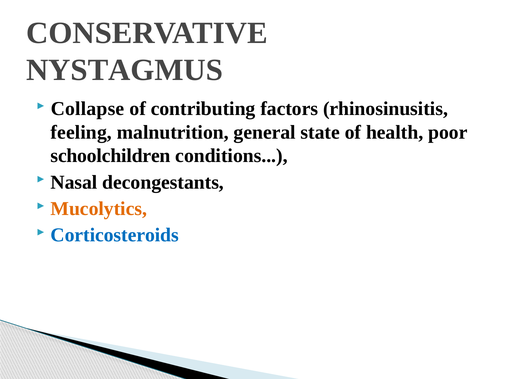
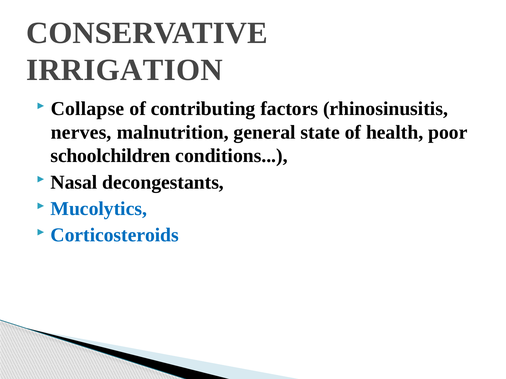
NYSTAGMUS: NYSTAGMUS -> IRRIGATION (124, 70)
feeling: feeling -> nerves (81, 132)
Mucolytics colour: orange -> blue (99, 209)
